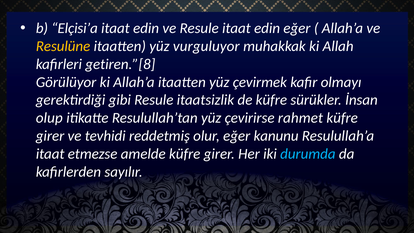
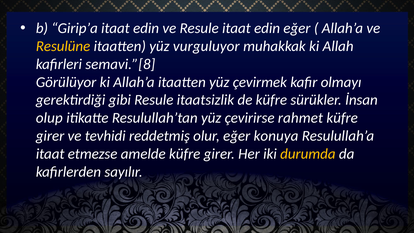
Elçisi’a: Elçisi’a -> Girip’a (75, 28)
getiren.”[8: getiren.”[8 -> semavi.”[8 (120, 64)
kanunu: kanunu -> konuya (276, 136)
durumda colour: light blue -> yellow (308, 154)
